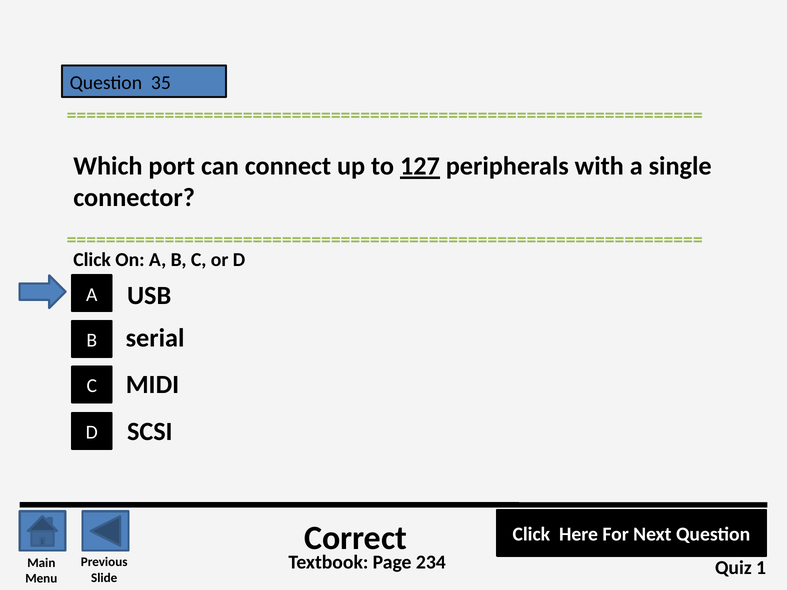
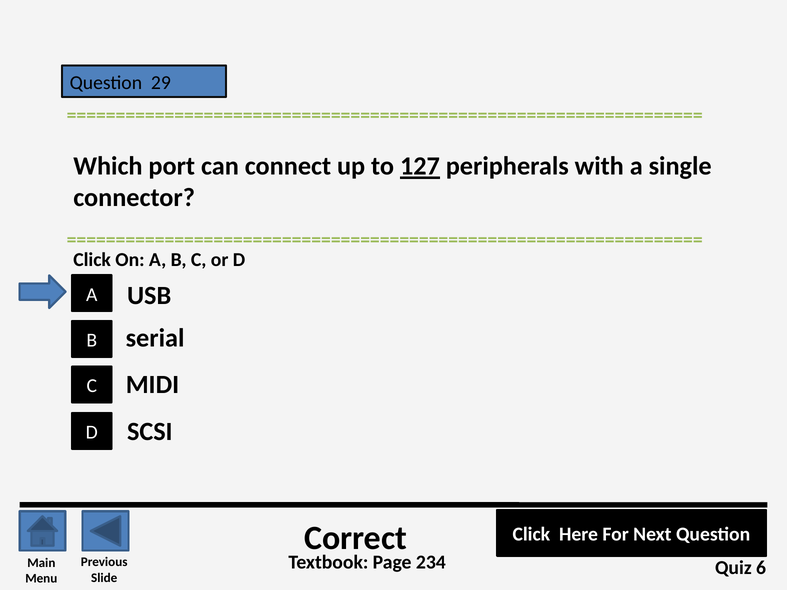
35: 35 -> 29 (161, 83)
1: 1 -> 6 (761, 568)
